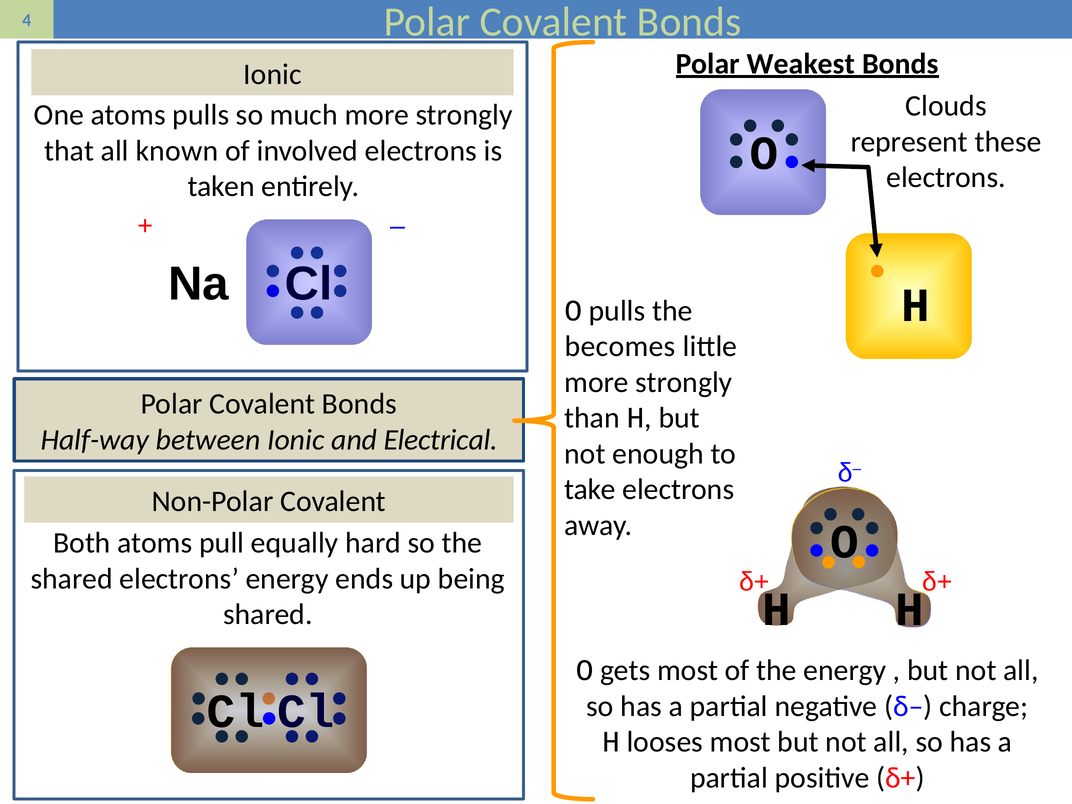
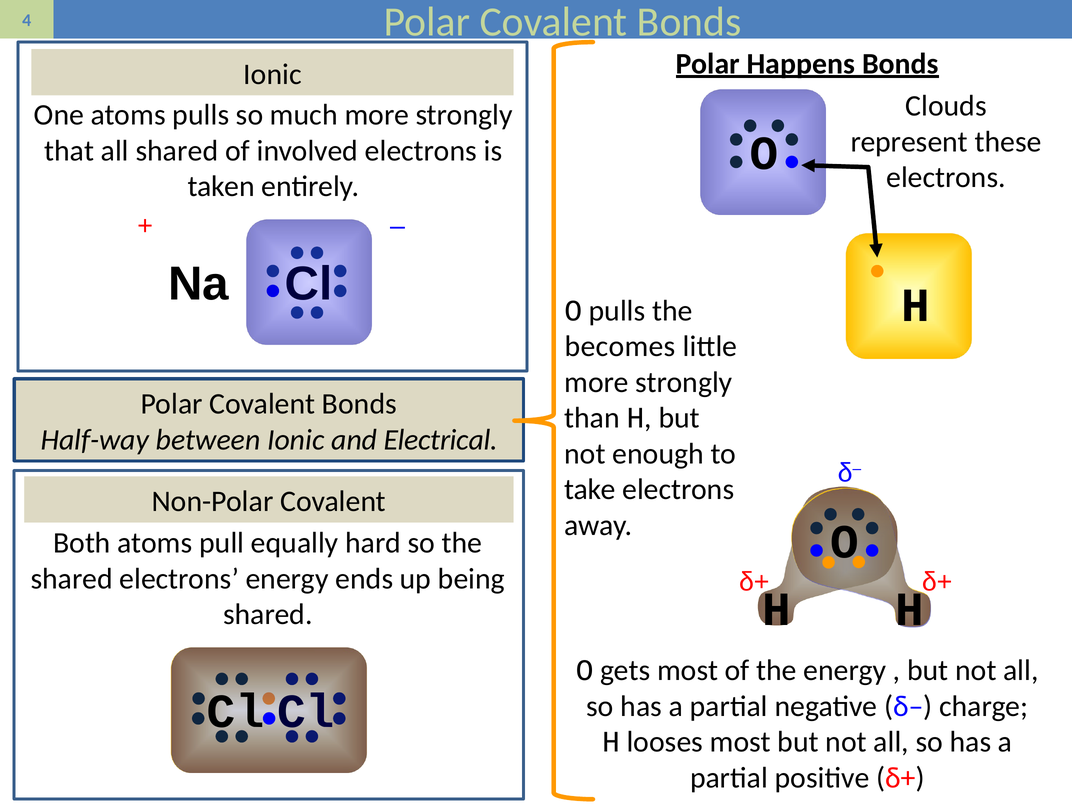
Weakest: Weakest -> Happens (801, 64)
all known: known -> shared (177, 151)
